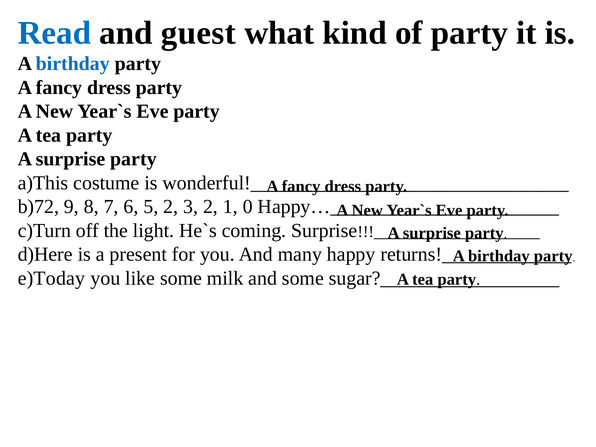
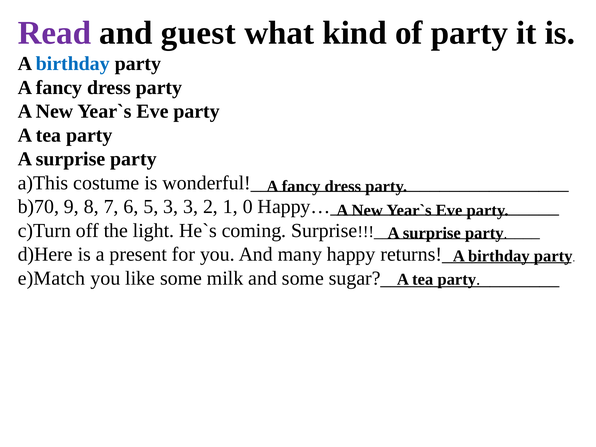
Read colour: blue -> purple (54, 33)
b)72: b)72 -> b)70 (38, 207)
5 2: 2 -> 3 (171, 207)
e)Today: e)Today -> e)Match (52, 278)
